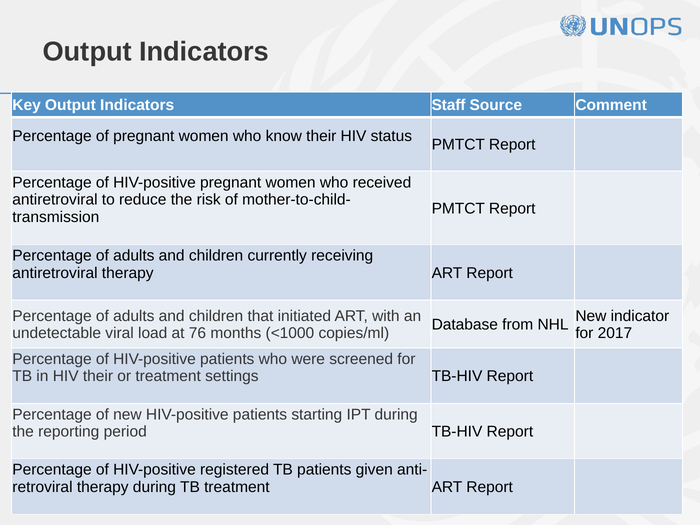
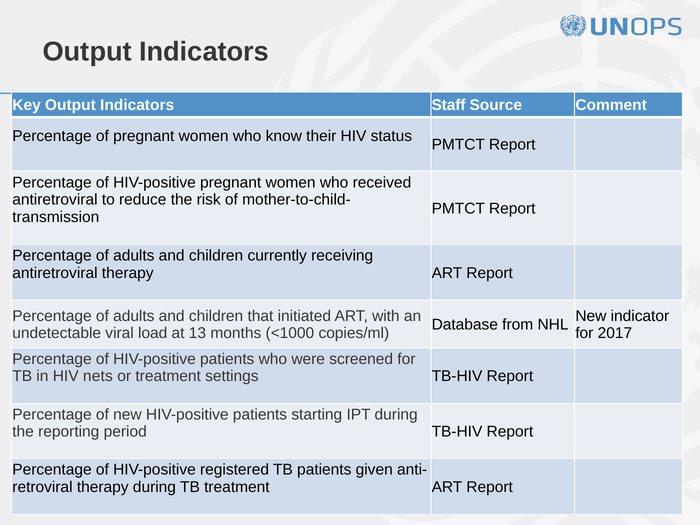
76: 76 -> 13 (197, 333)
HIV their: their -> nets (98, 376)
